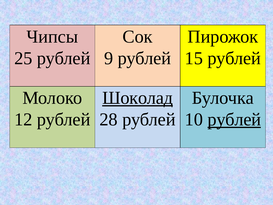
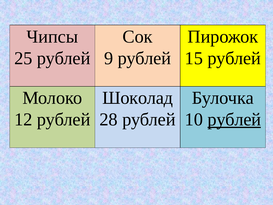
Шоколад underline: present -> none (138, 98)
